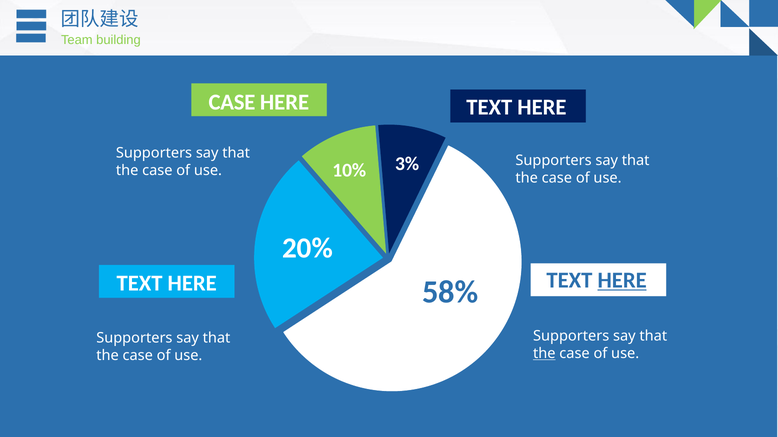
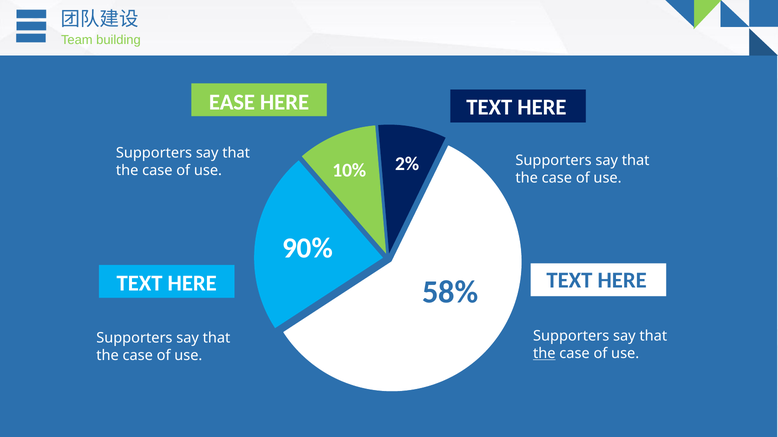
CASE: CASE -> EASE (232, 102)
3%: 3% -> 2% (407, 164)
20%: 20% -> 90% (308, 248)
HERE underline: present -> none (622, 281)
